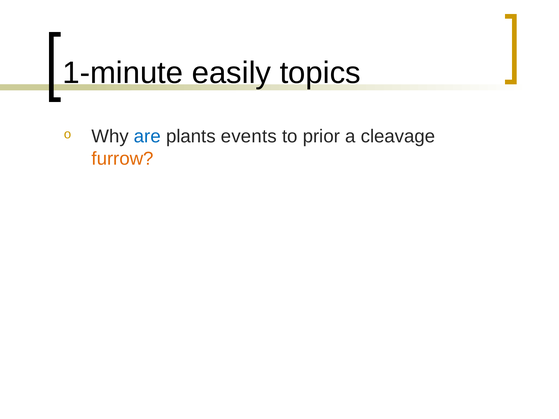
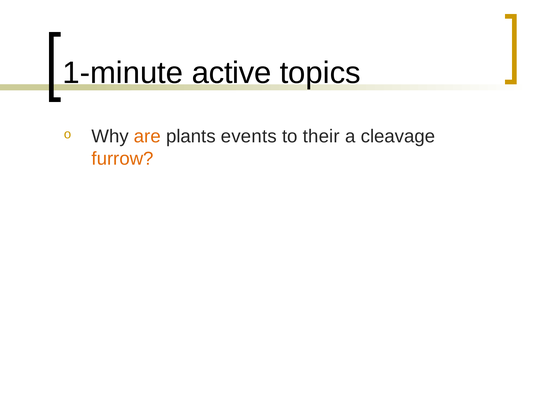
easily: easily -> active (232, 73)
are colour: blue -> orange (147, 136)
prior: prior -> their (321, 136)
